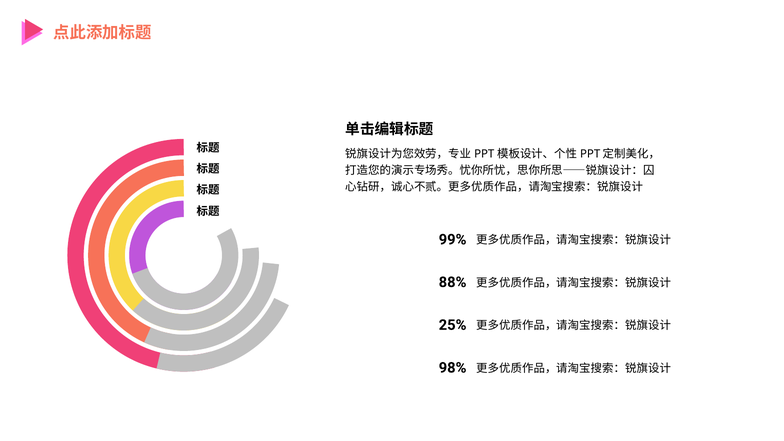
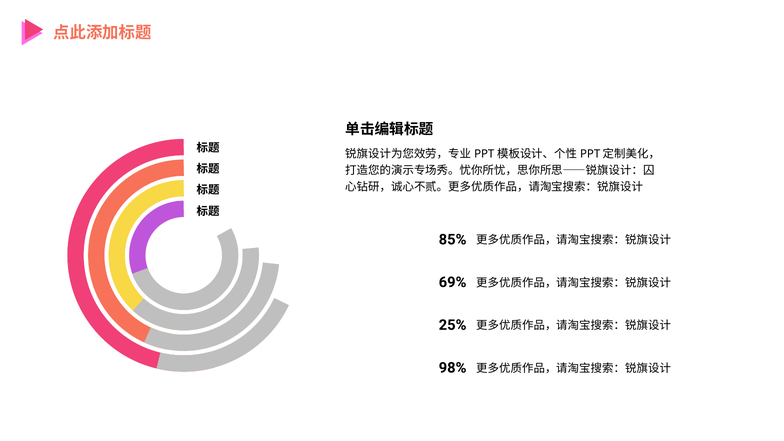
99%: 99% -> 85% (453, 240)
88%: 88% -> 69% (453, 282)
